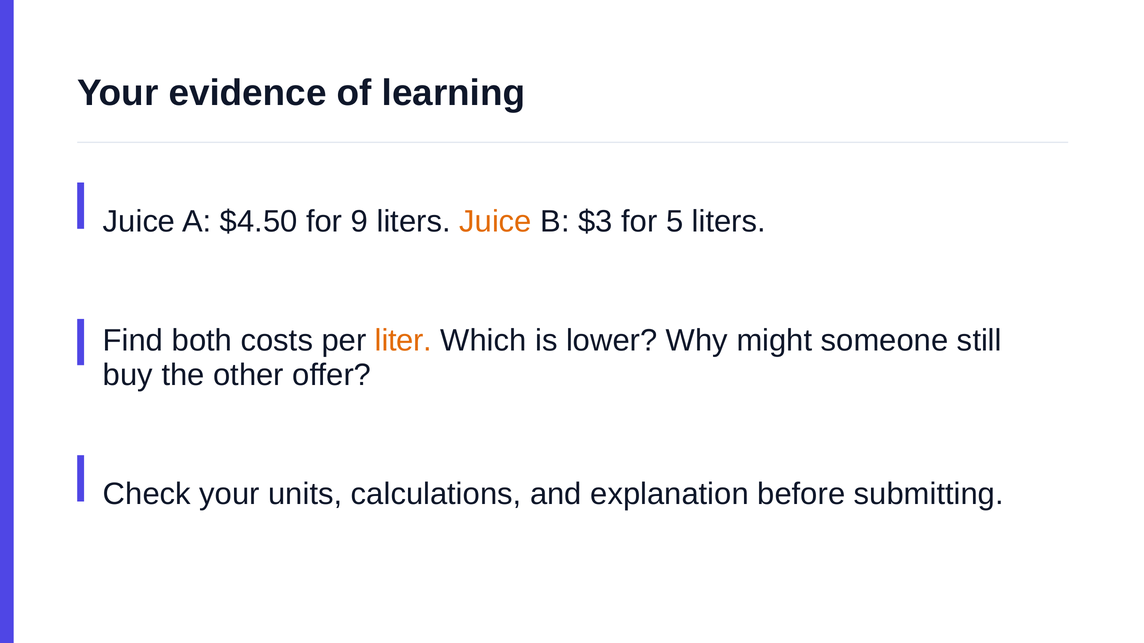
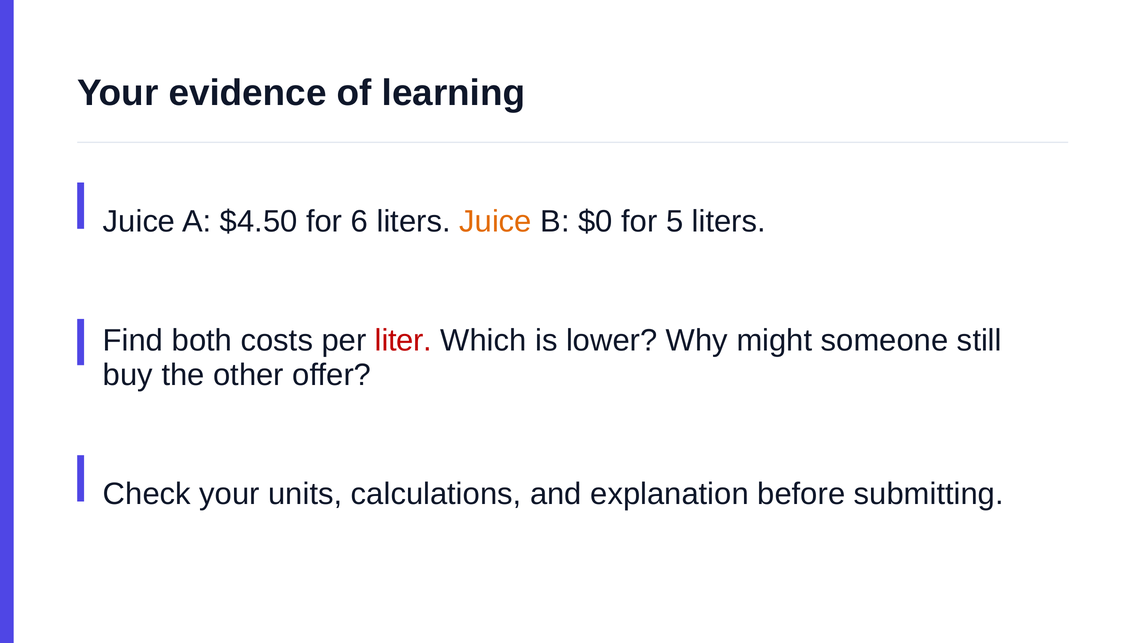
9: 9 -> 6 (360, 222)
$3: $3 -> $0 (595, 222)
liter colour: orange -> red (403, 341)
